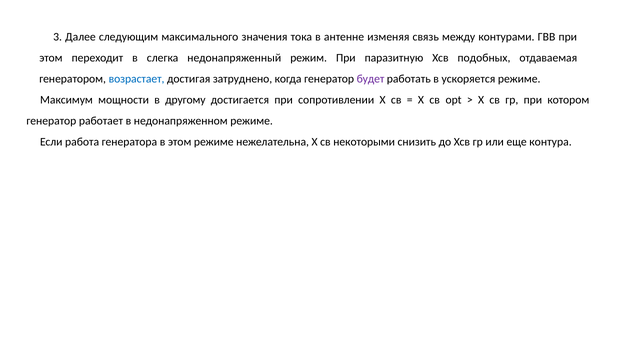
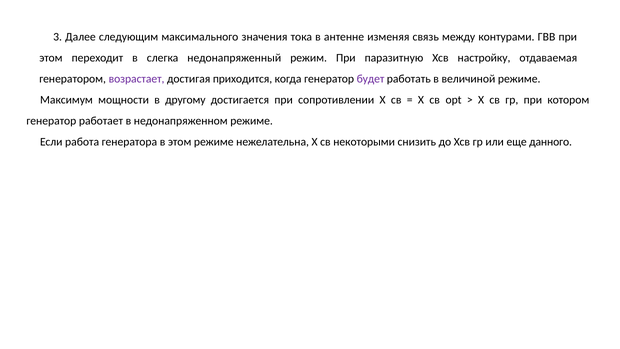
подобных: подобных -> настройку (484, 58)
возрастает colour: blue -> purple (137, 79)
затруднено: затруднено -> приходится (243, 79)
ускоряется: ускоряется -> величиной (468, 79)
контура: контура -> данного (551, 142)
